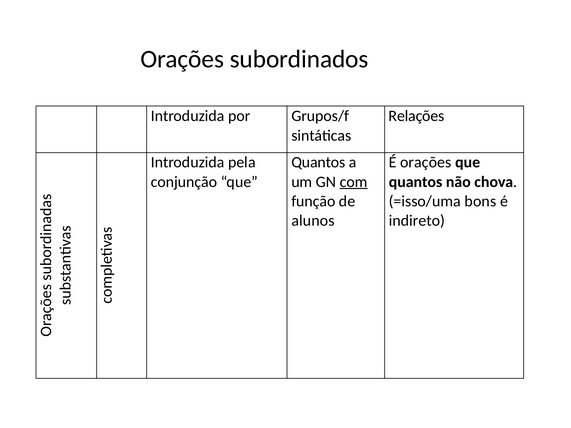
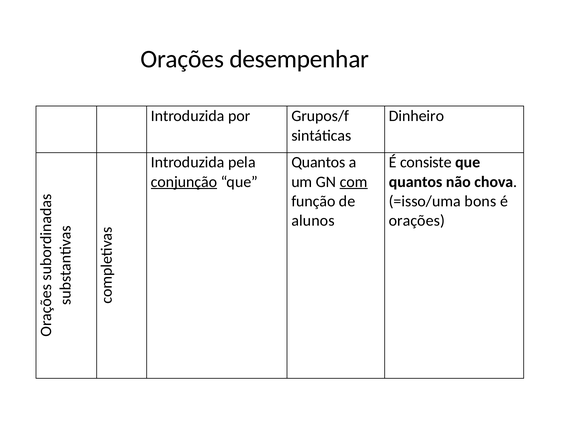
subordinados: subordinados -> desempenhar (299, 59)
Relações: Relações -> Dinheiro (416, 116)
É orações: orações -> consiste (426, 162)
conjunção underline: none -> present (184, 182)
indireto: indireto -> orações (417, 221)
